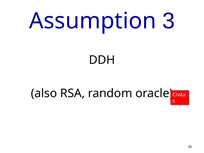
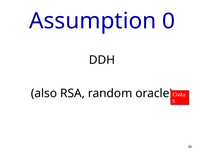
3: 3 -> 0 (168, 21)
